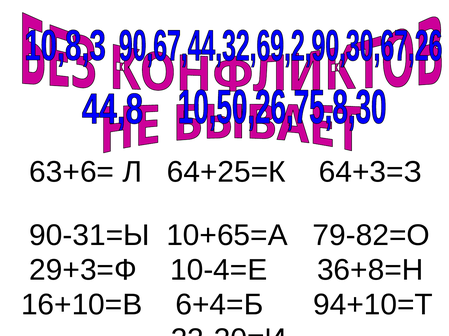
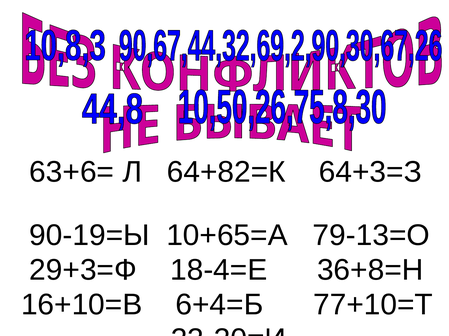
64+25=К: 64+25=К -> 64+82=К (226, 172)
90-31=Ы: 90-31=Ы -> 90-19=Ы (90, 236)
79-82=О: 79-82=О -> 79-13=О (371, 236)
10-4=Е: 10-4=Е -> 18-4=Е (219, 271)
94+10=Т: 94+10=Т -> 77+10=Т (373, 305)
